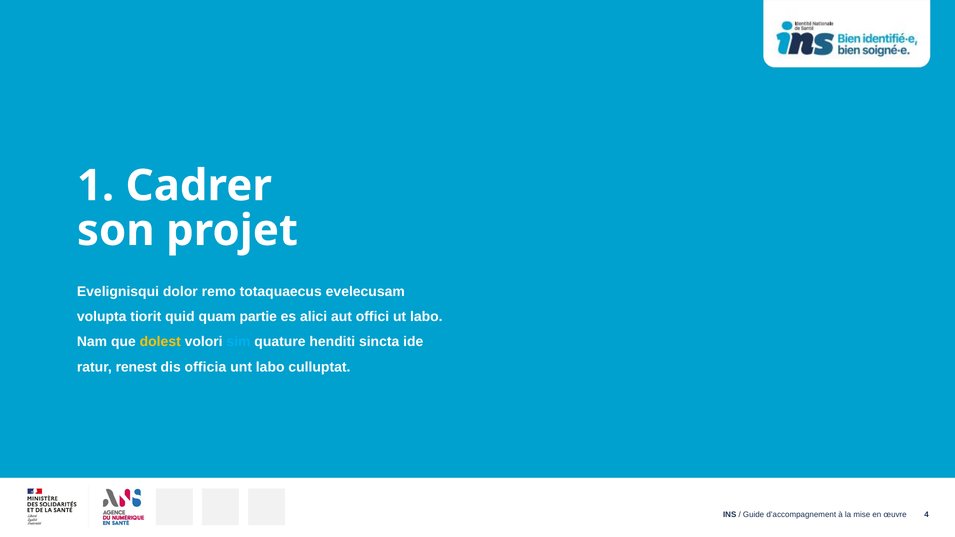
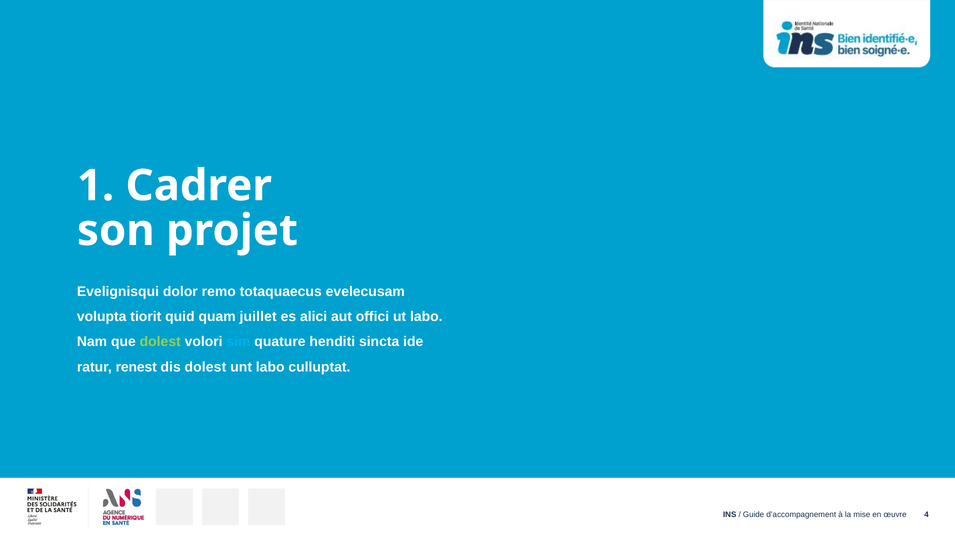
partie: partie -> juillet (258, 317)
dolest colour: yellow -> light green (160, 342)
dis officia: officia -> dolest (205, 367)
